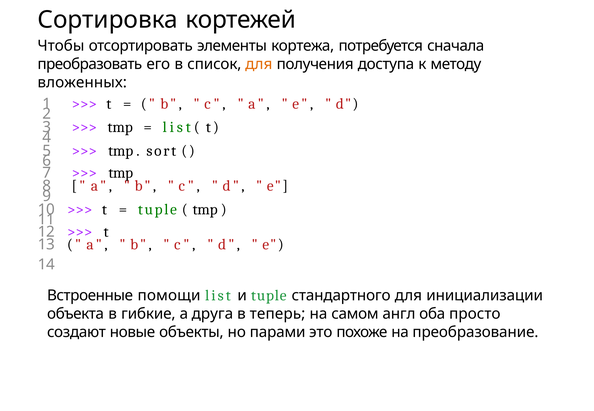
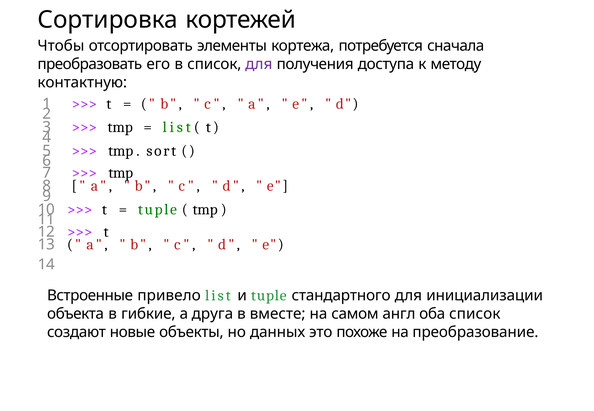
для colour: orange -> purple (259, 64)
вложенных: вложенных -> контактную (82, 83)
помощи: помощи -> привело (169, 296)
теперь: теперь -> вместе (278, 314)
оба просто: просто -> список (475, 314)
парами: парами -> данных (278, 332)
